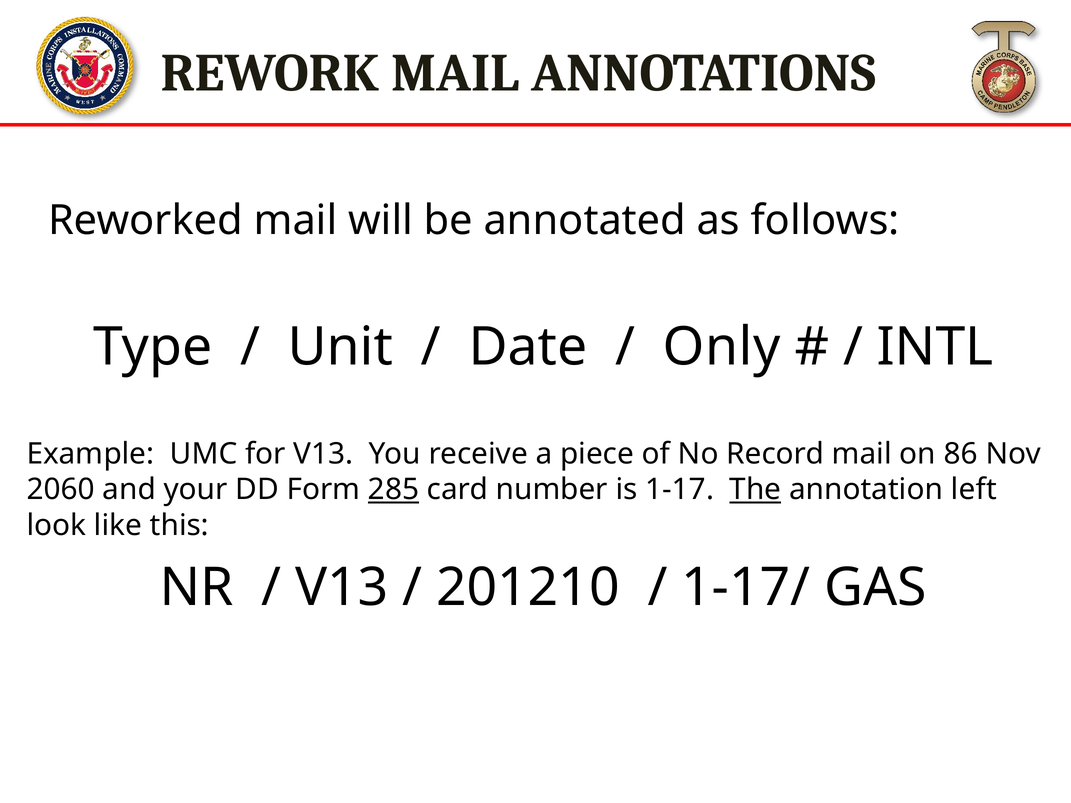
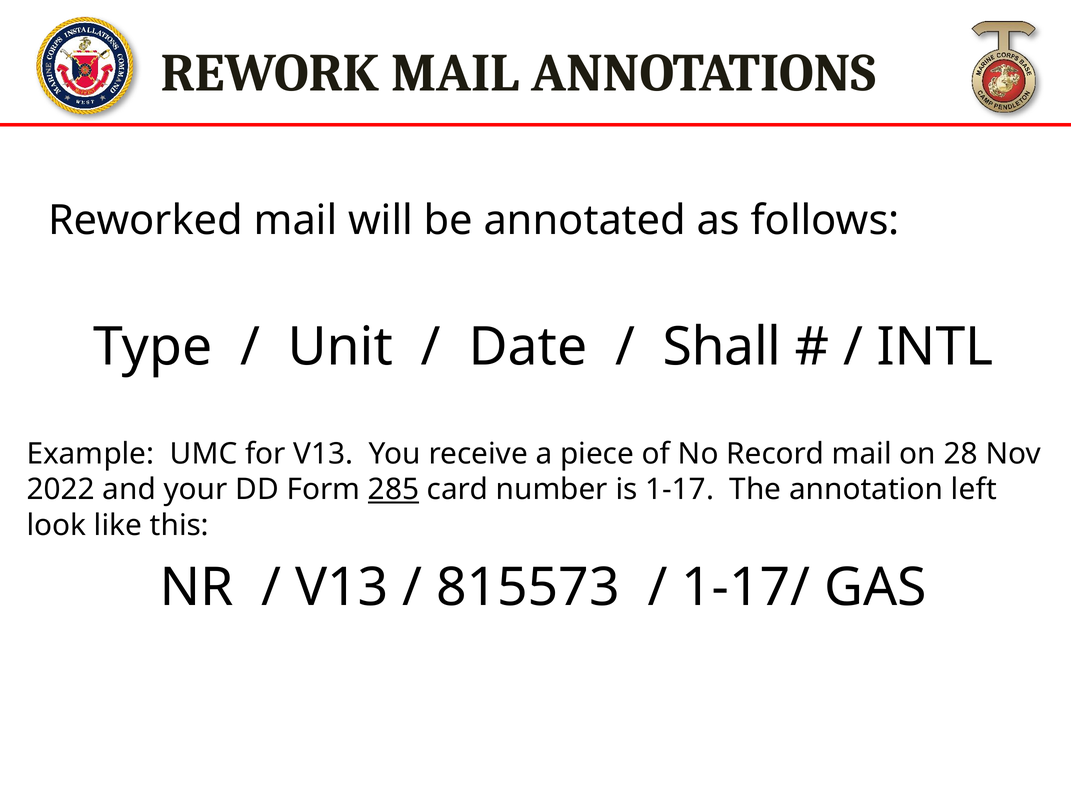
Only: Only -> Shall (722, 347)
86: 86 -> 28 (961, 454)
2060: 2060 -> 2022 (61, 490)
The underline: present -> none (755, 490)
201210: 201210 -> 815573 (528, 588)
